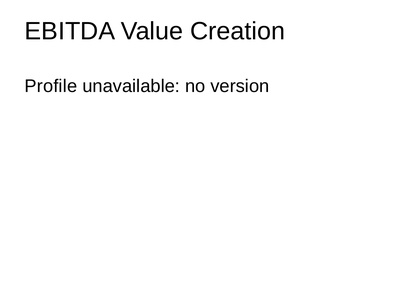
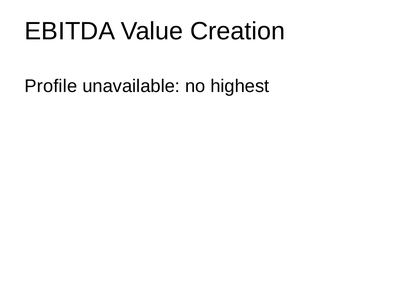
version: version -> highest (240, 86)
